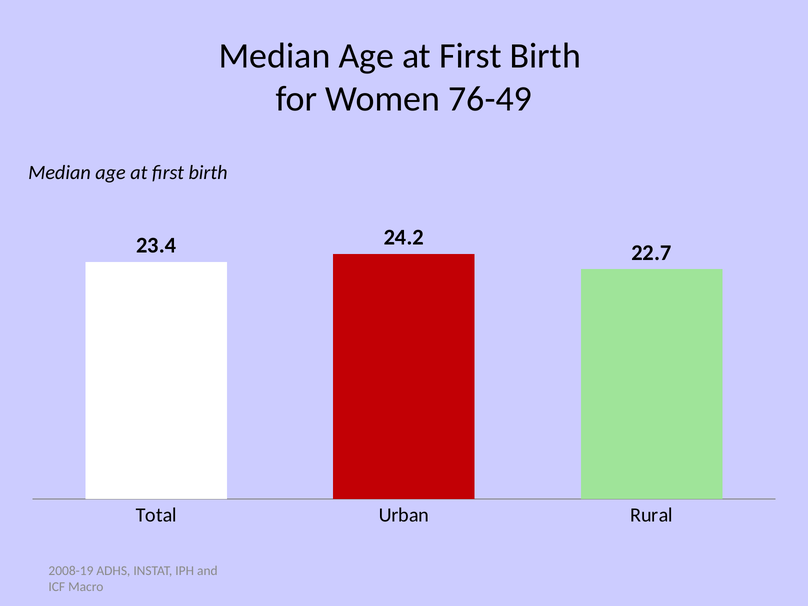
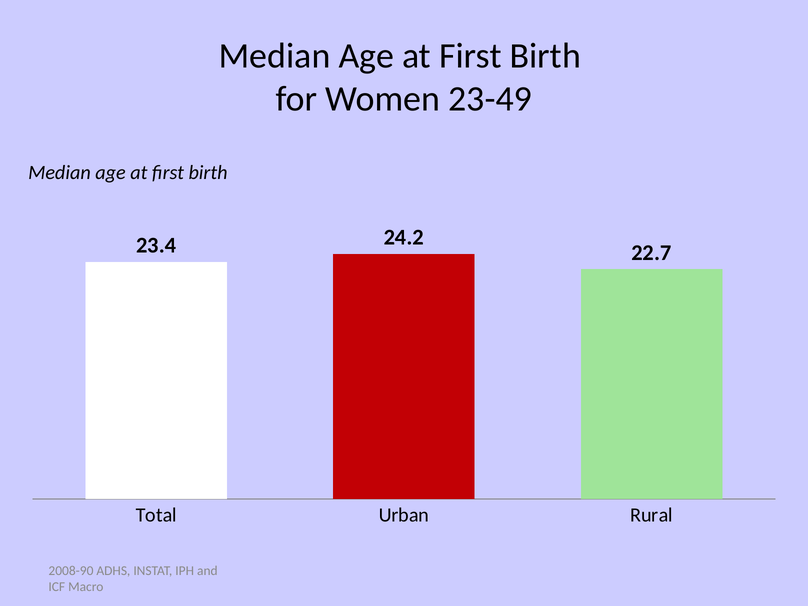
76-49: 76-49 -> 23-49 (490, 99)
2008-19: 2008-19 -> 2008-90 (71, 571)
